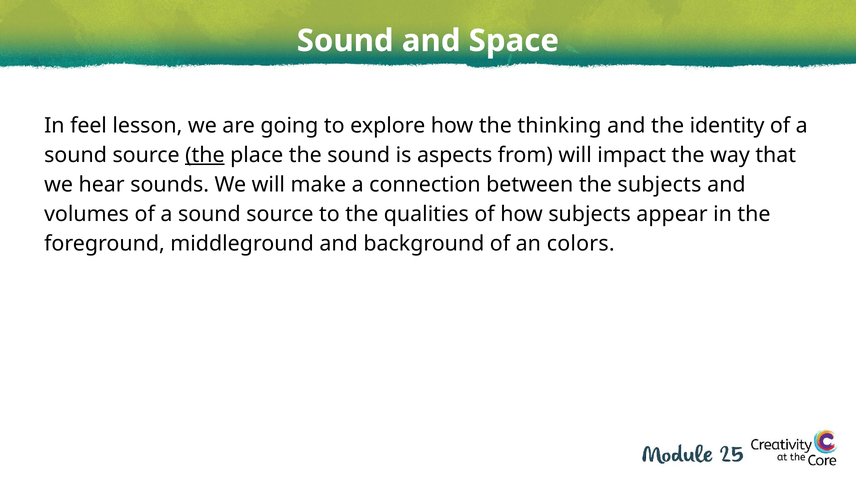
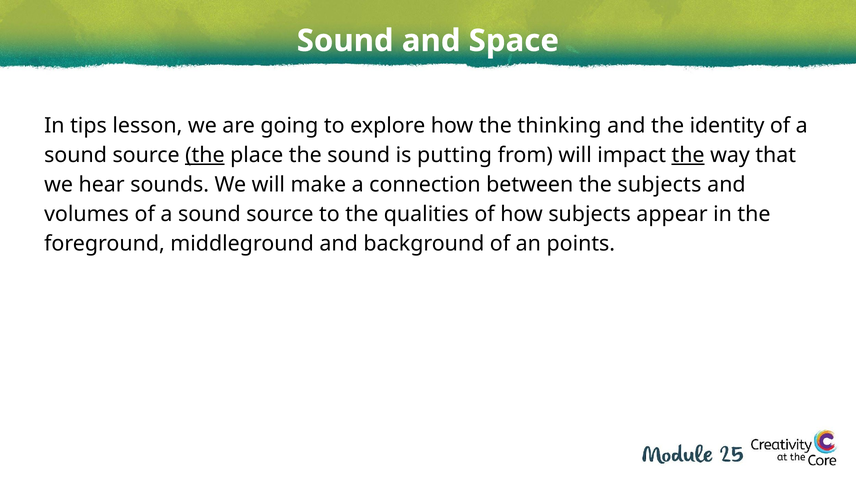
feel: feel -> tips (88, 126)
aspects: aspects -> putting (455, 155)
the underline: none -> present (688, 155)
colors: colors -> points (581, 244)
